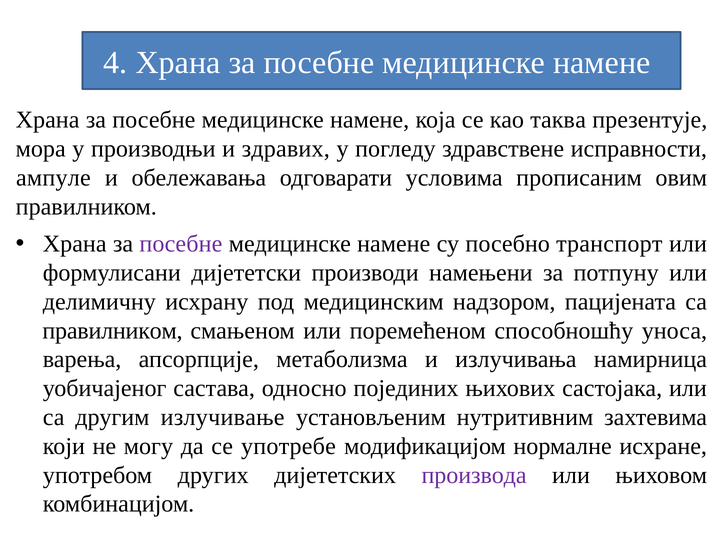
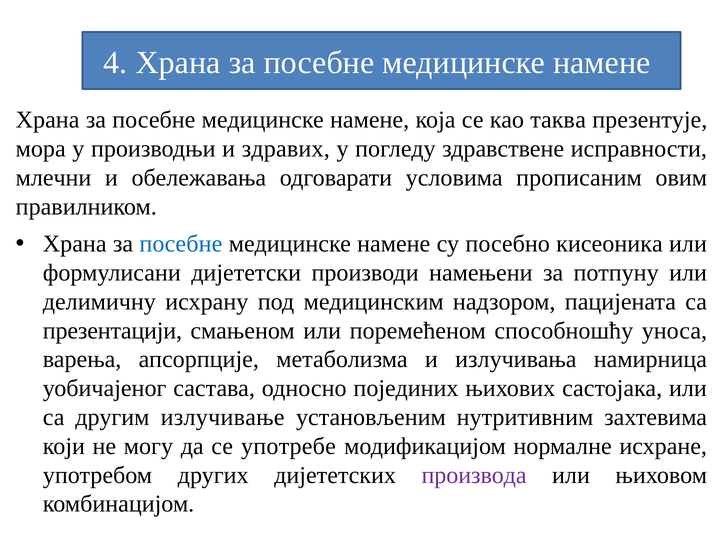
ампуле: ампуле -> млечни (54, 178)
посебне colour: purple -> blue (181, 244)
транспорт: транспорт -> кисеоника (609, 244)
правилником: правилником -> презентацији (112, 331)
